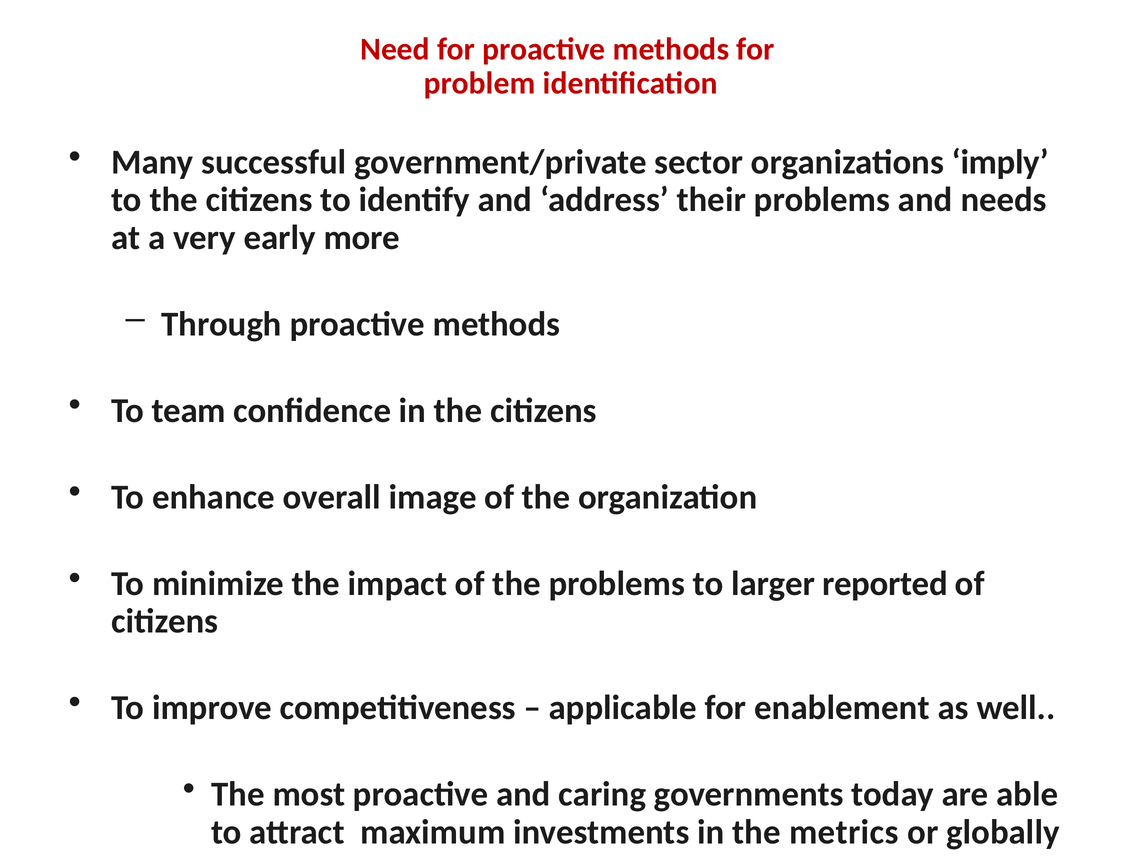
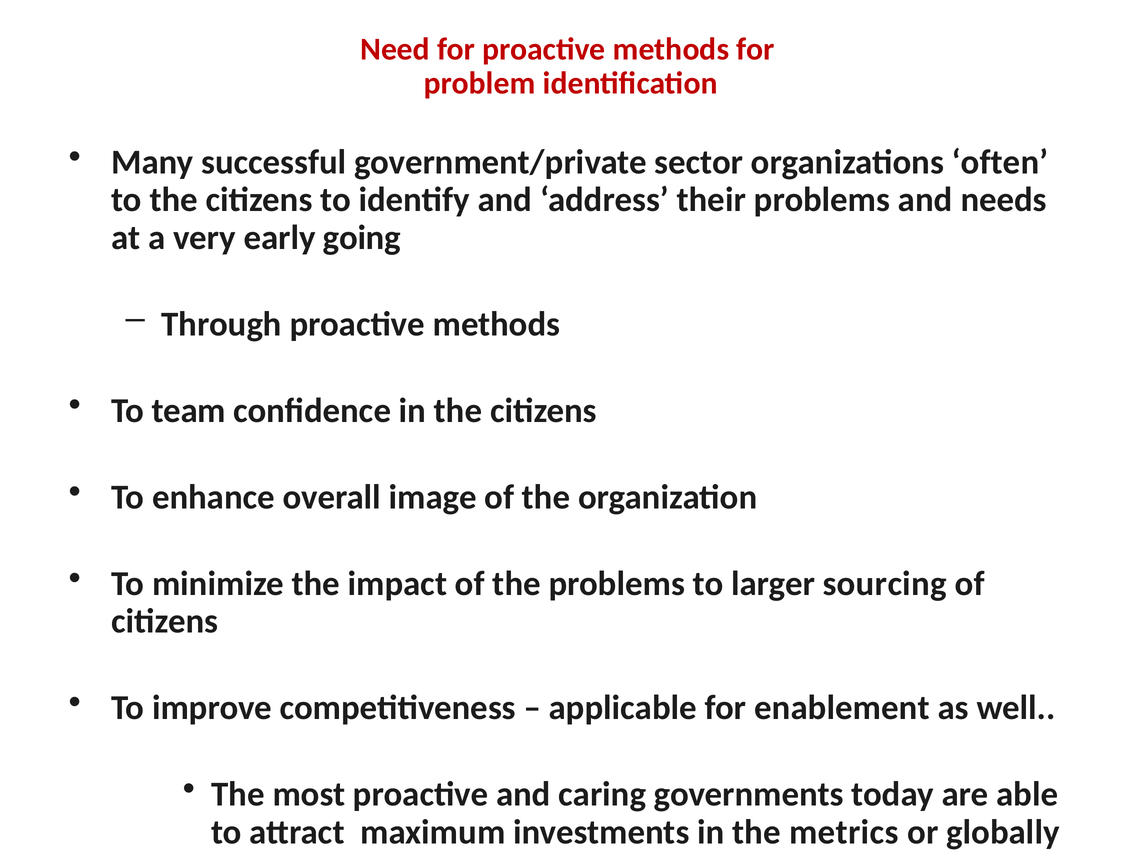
imply: imply -> often (1000, 162)
more: more -> going (362, 238)
reported: reported -> sourcing (885, 584)
